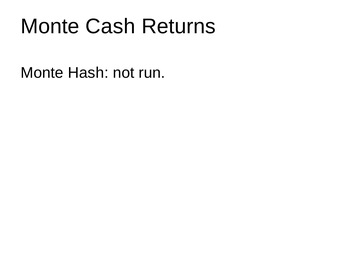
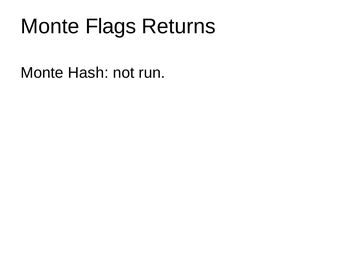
Cash: Cash -> Flags (111, 26)
